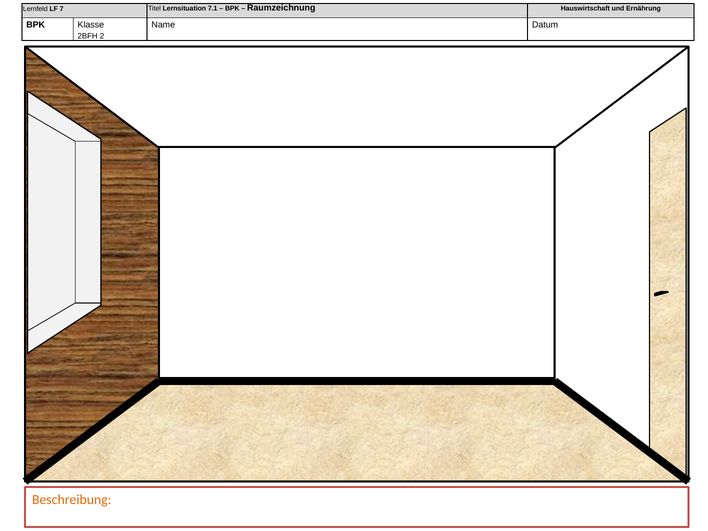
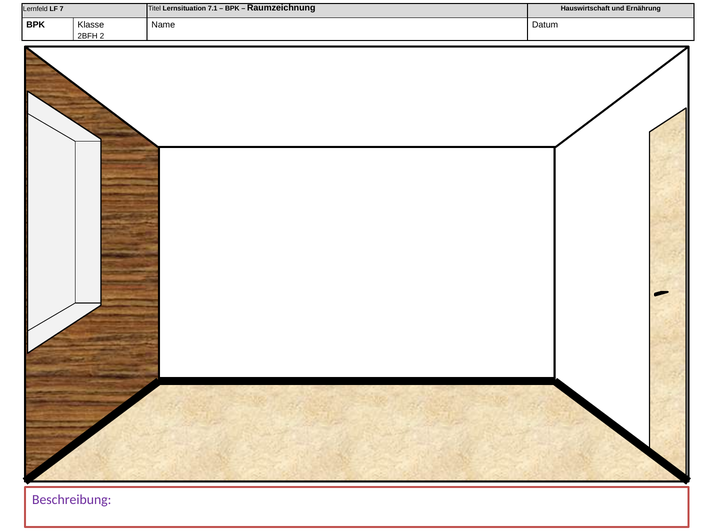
Beschreibung colour: orange -> purple (72, 500)
